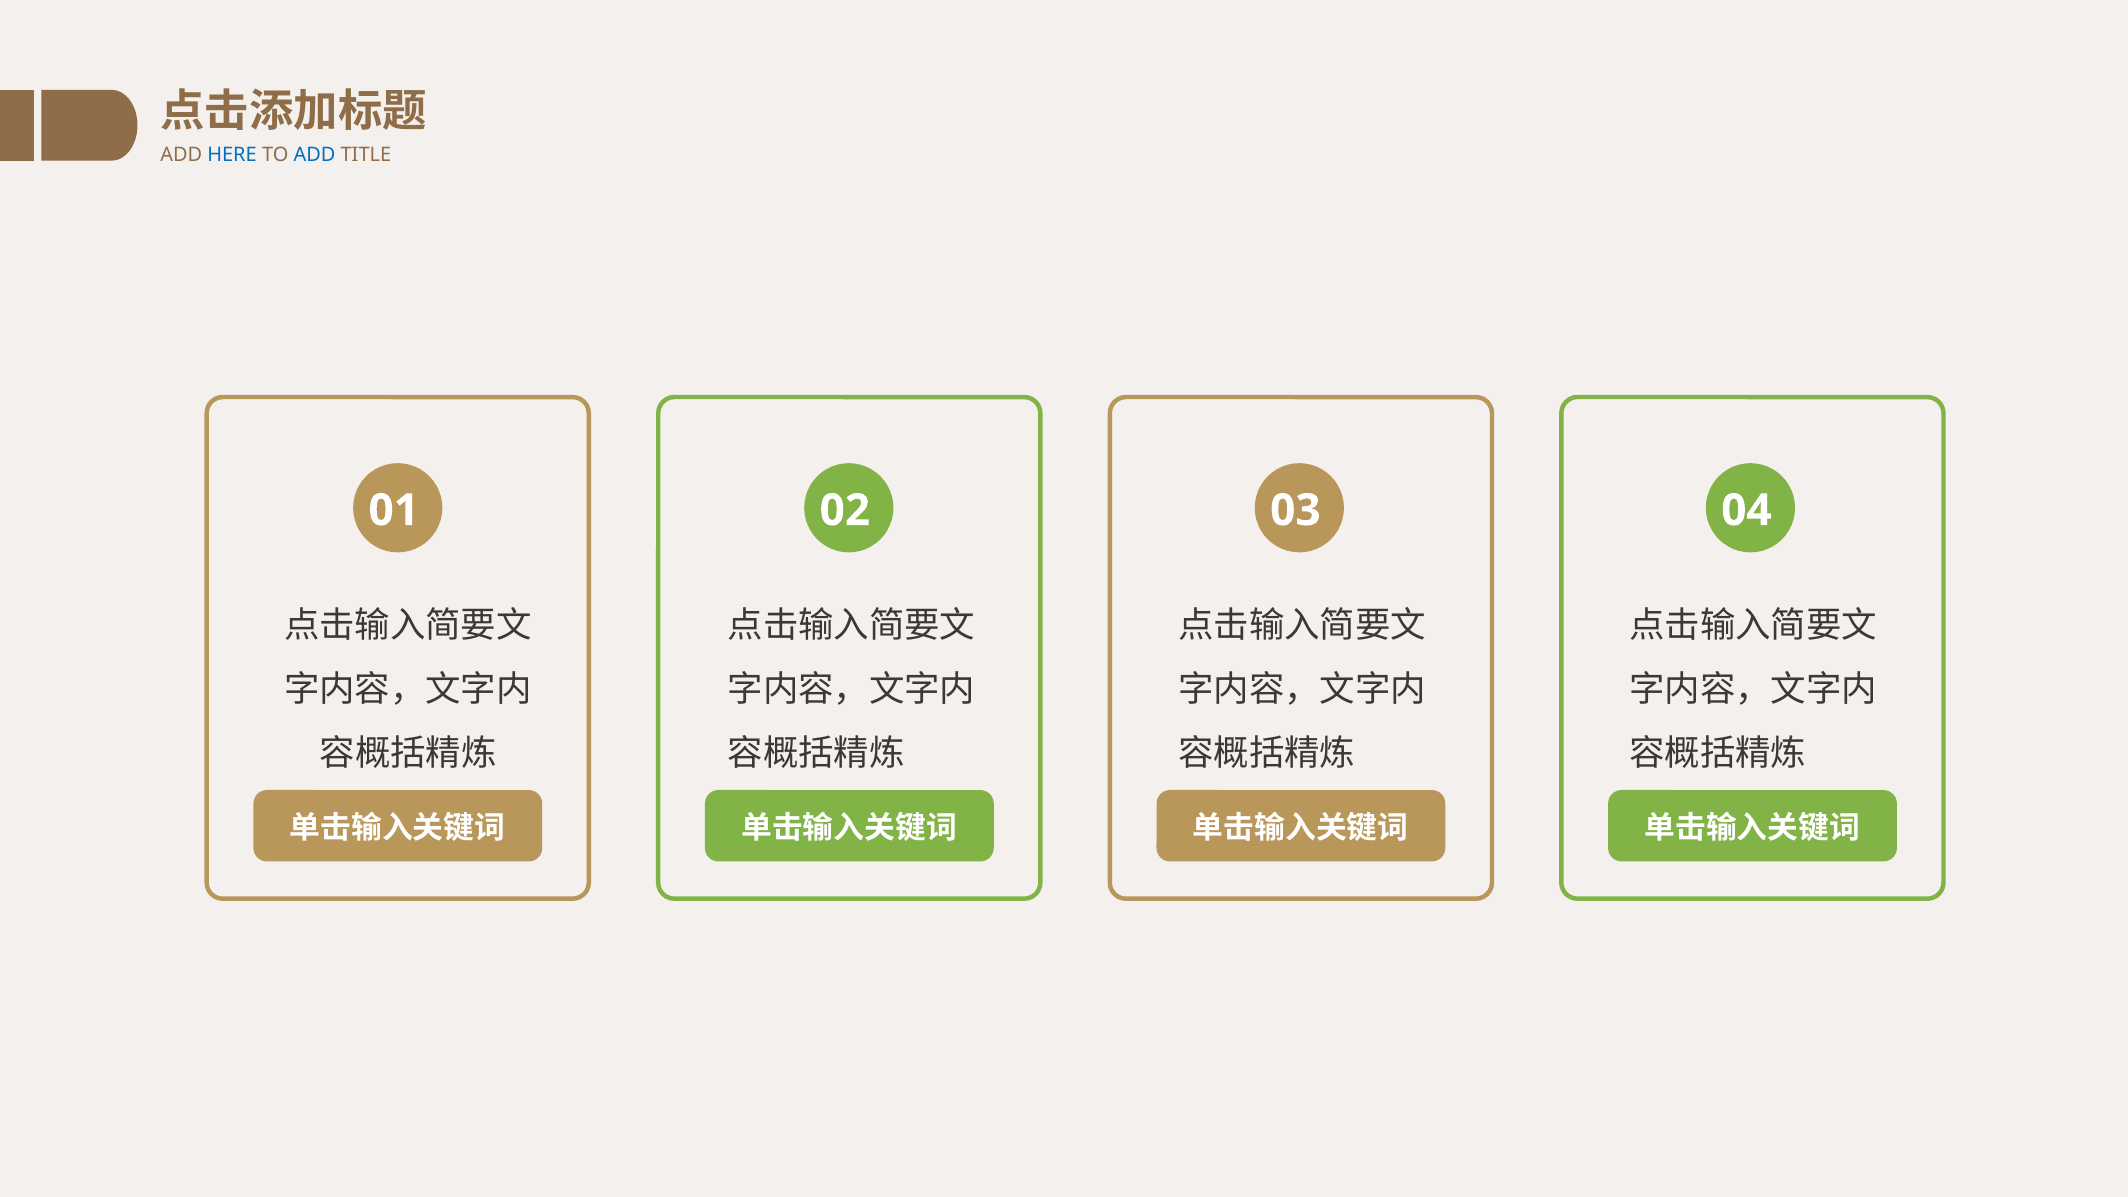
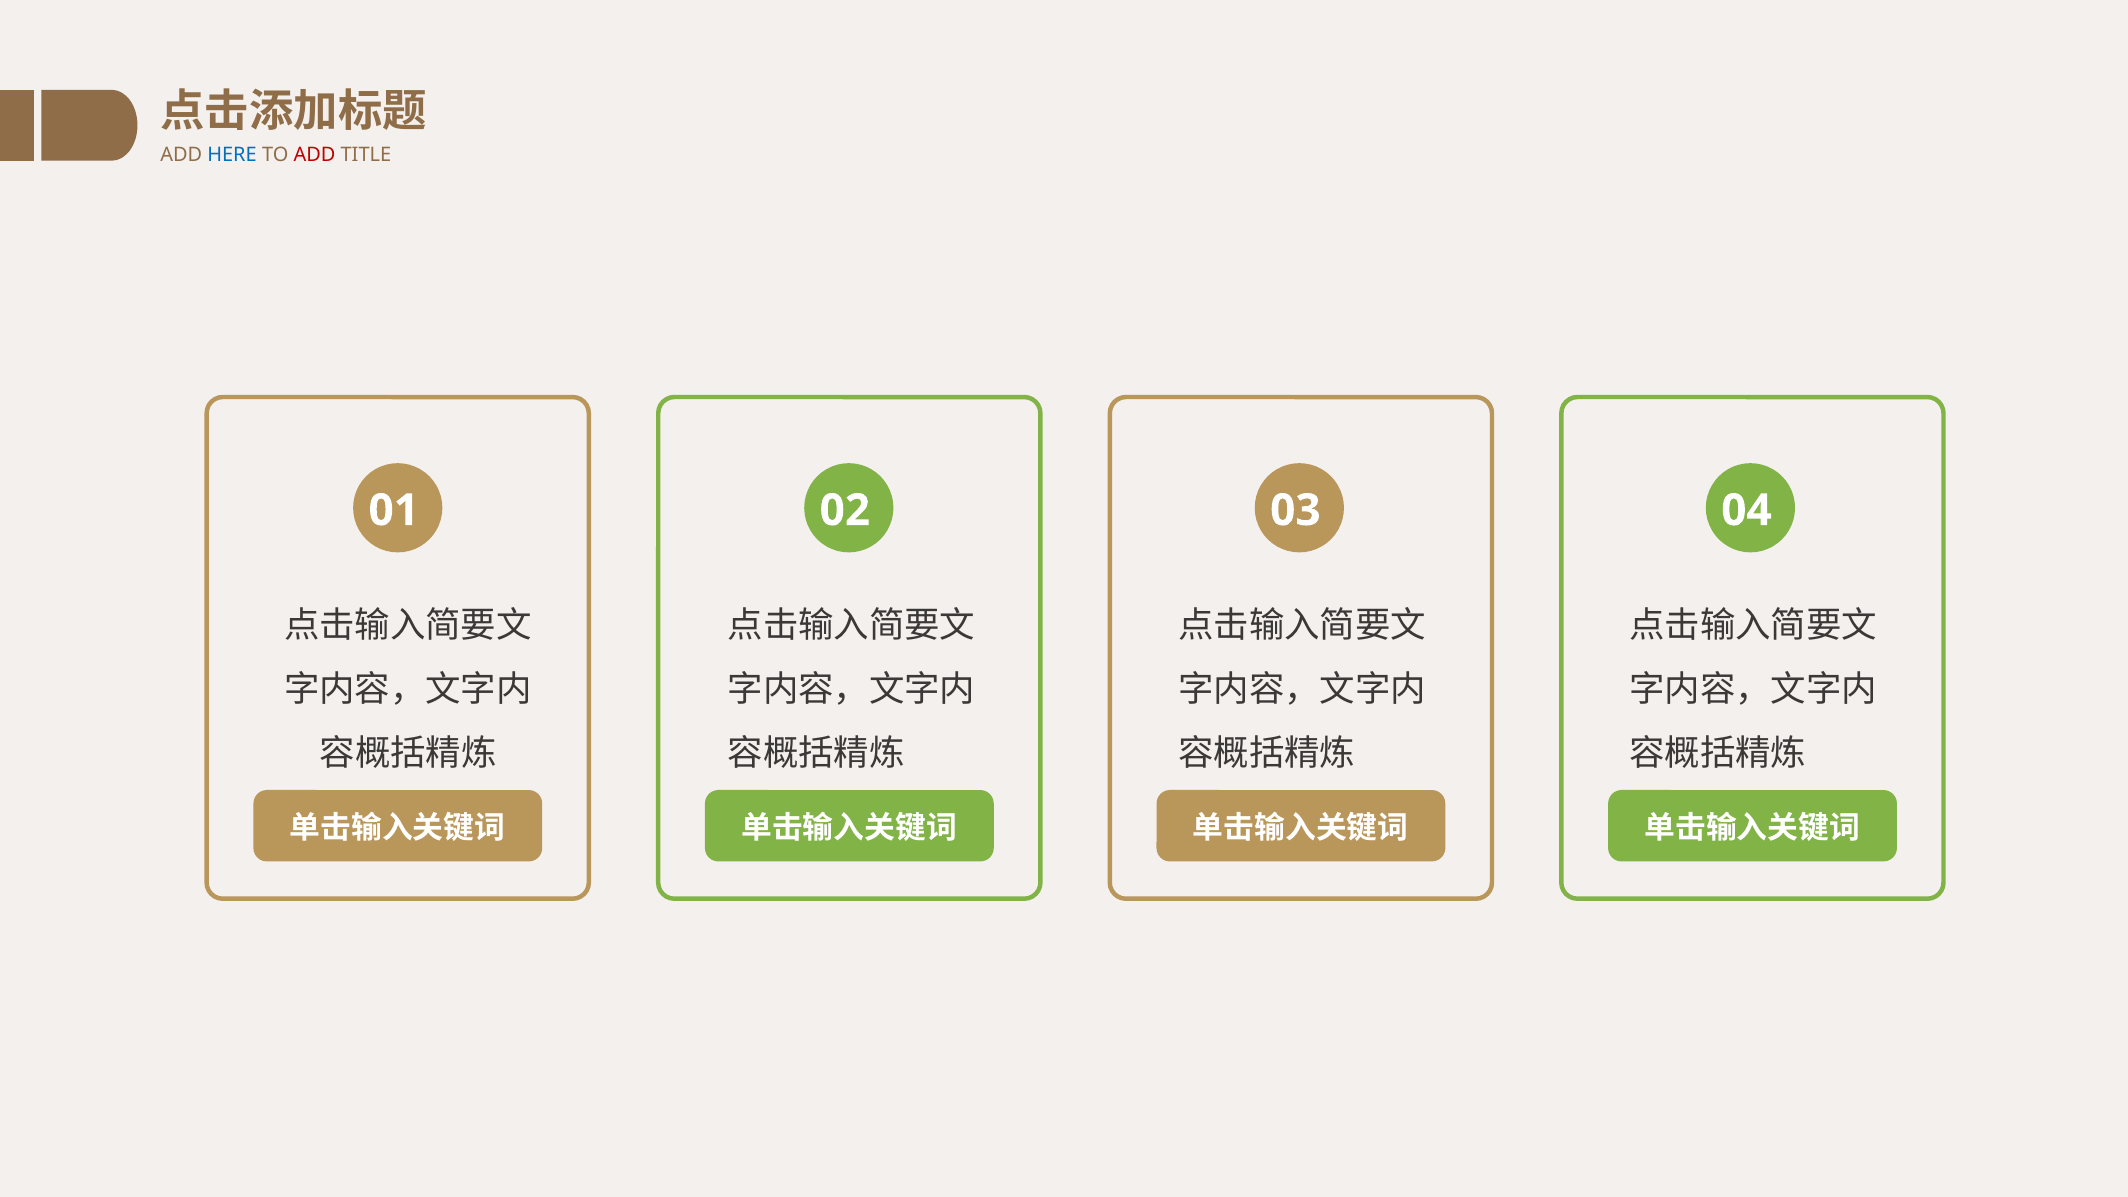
ADD colour: blue -> red (314, 155)
